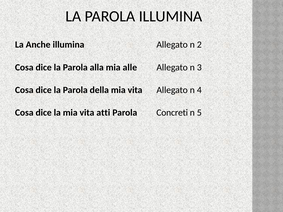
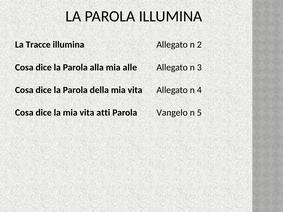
Anche: Anche -> Tracce (38, 45)
Concreti: Concreti -> Vangelo (172, 113)
